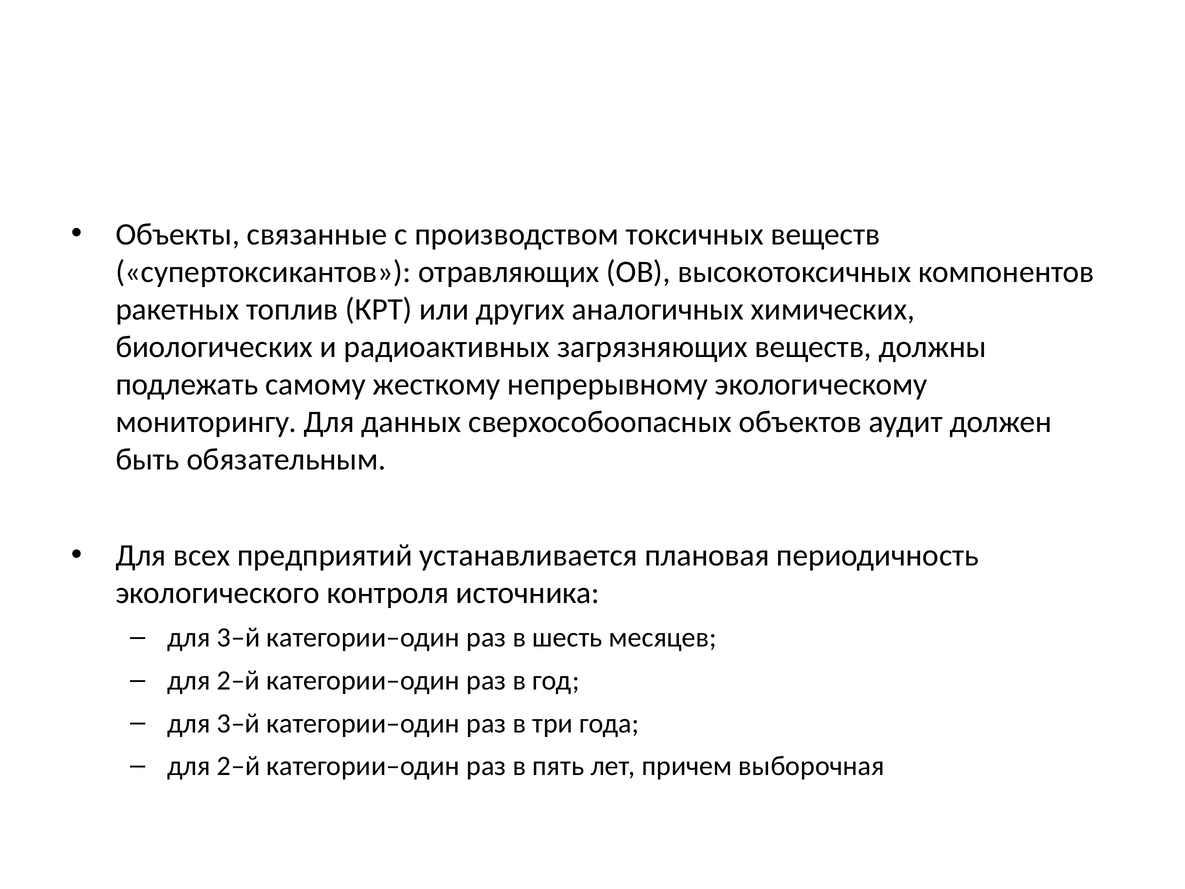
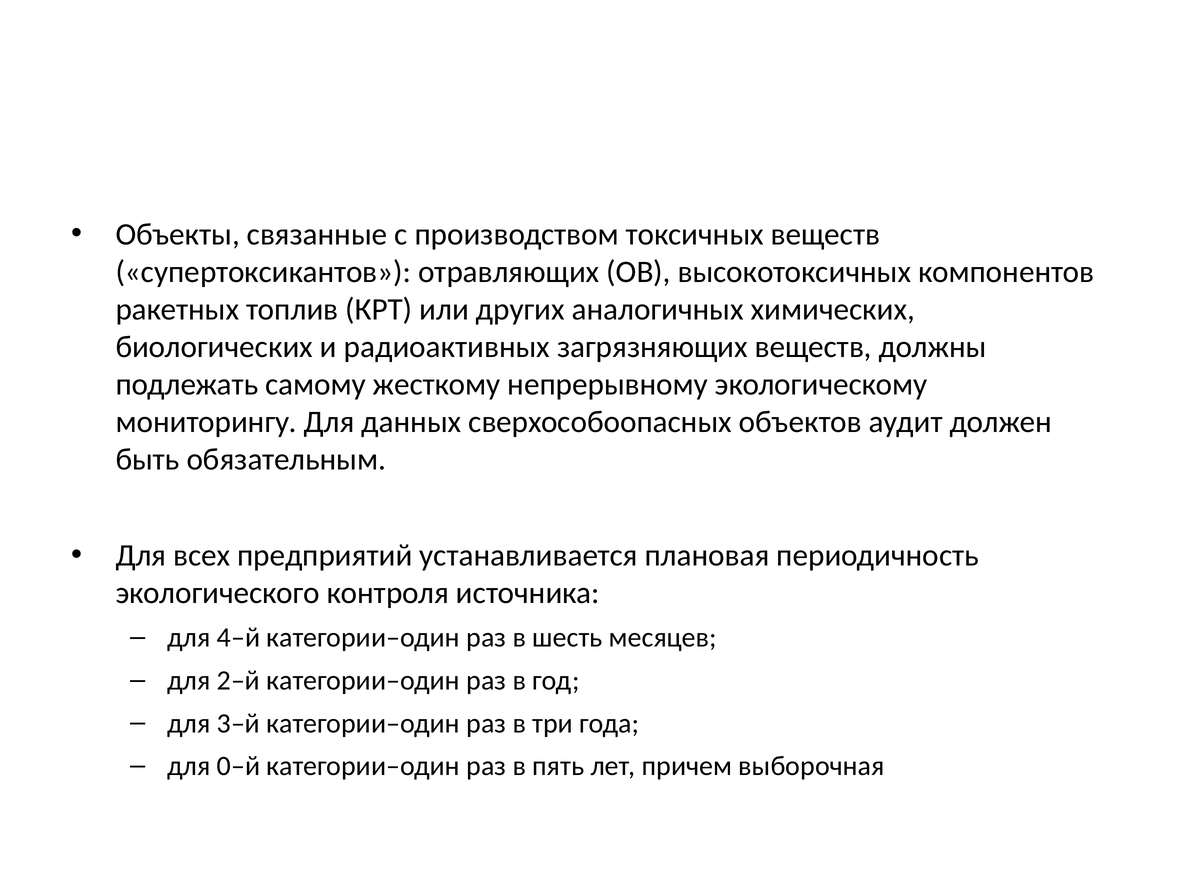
3–й: 3–й -> 4–й (239, 637)
2–й: 2–й -> 0–й (239, 766)
